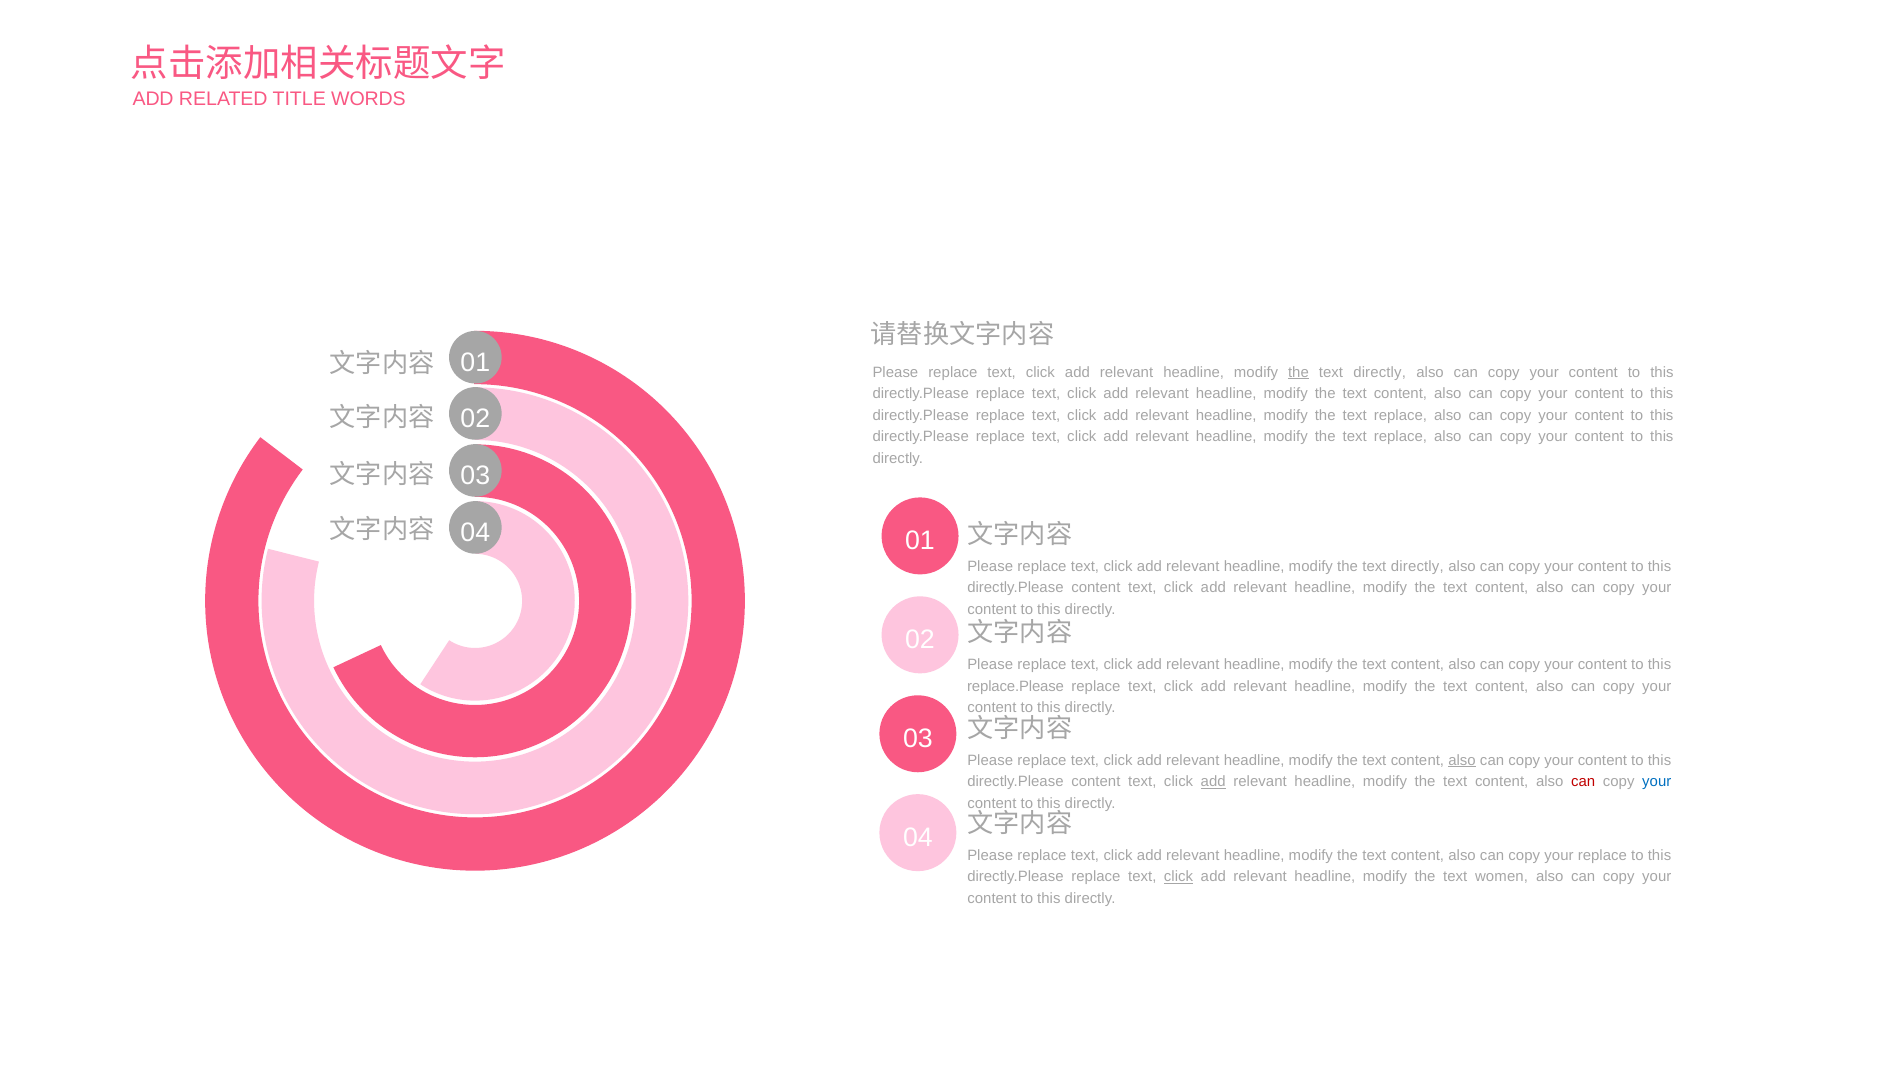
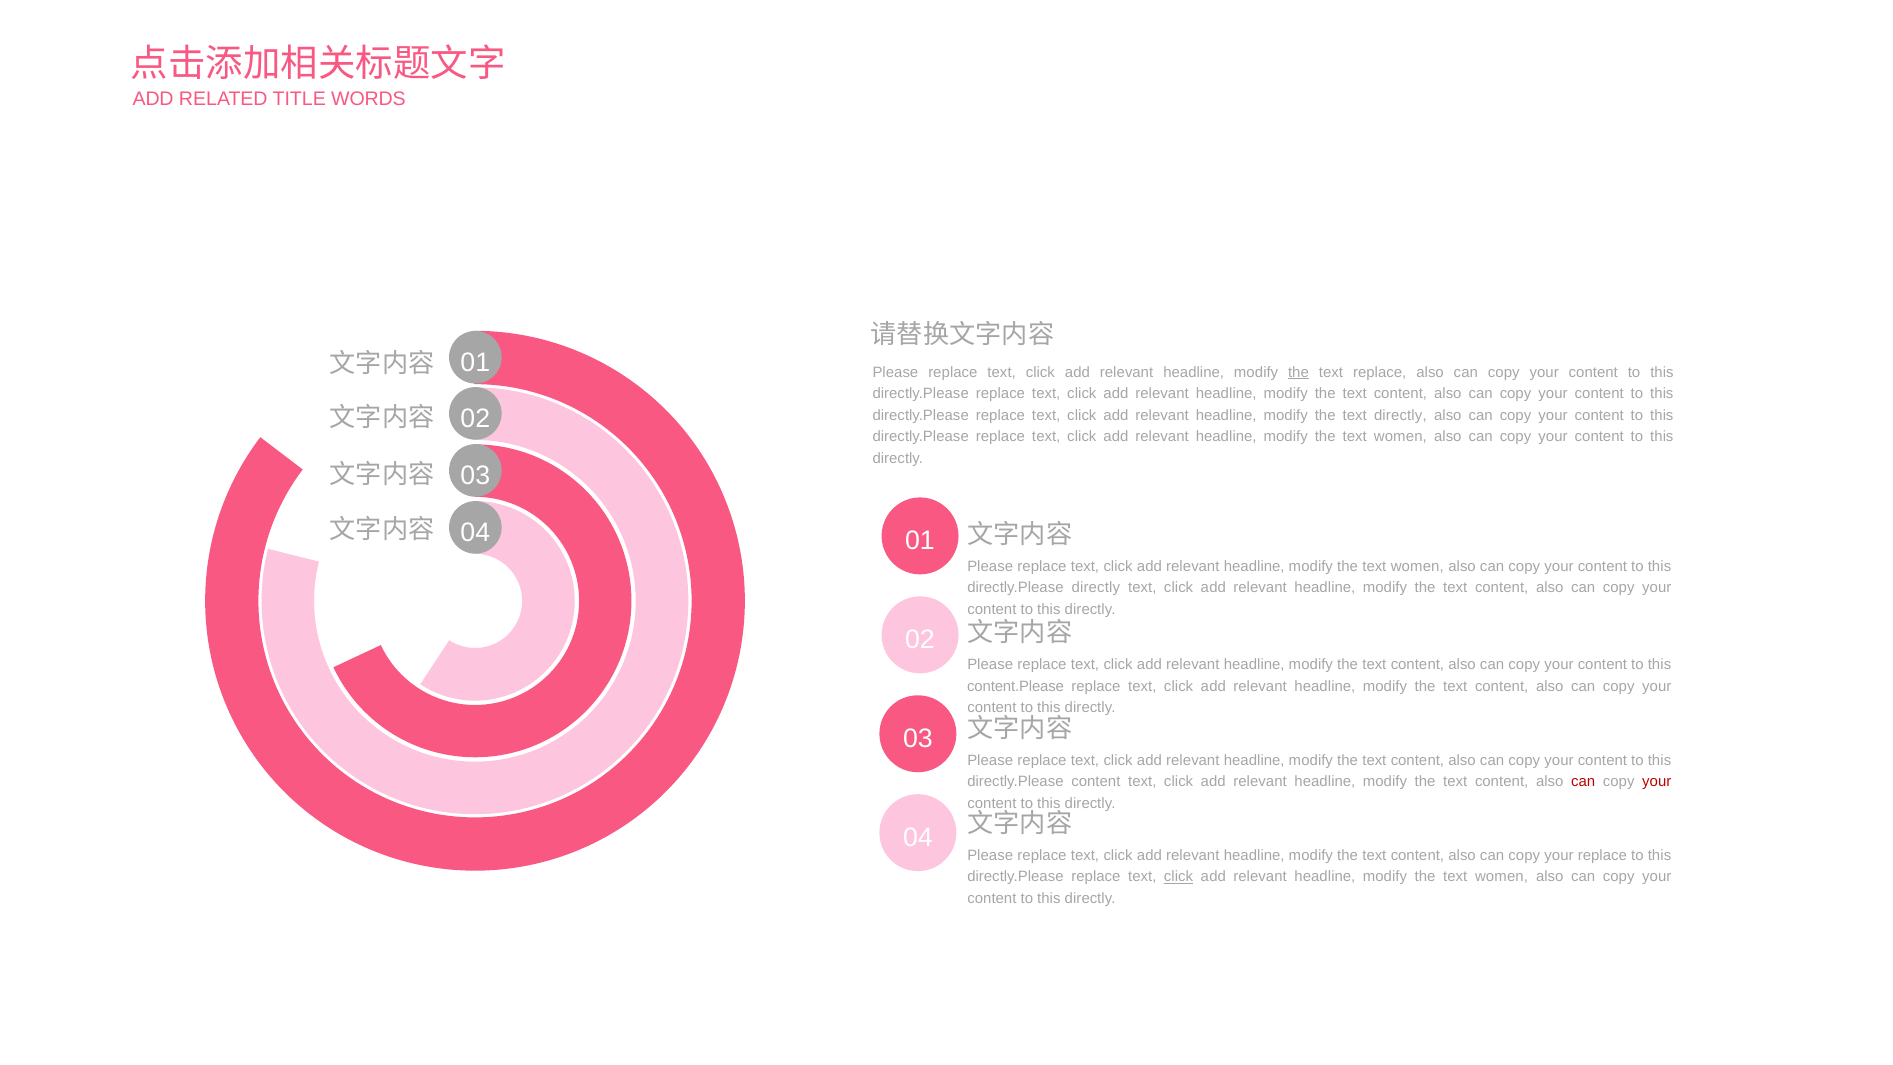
directly: directly -> replace (1380, 372)
replace: replace -> directly (1400, 415)
replace: replace -> women (1400, 437)
directly: directly -> women (1417, 566)
content: content -> directly (1096, 588)
replace.Please: replace.Please -> content.Please (1016, 686)
also underline: present -> none (1462, 760)
add underline: present -> none (1213, 781)
your colour: blue -> red (1657, 781)
